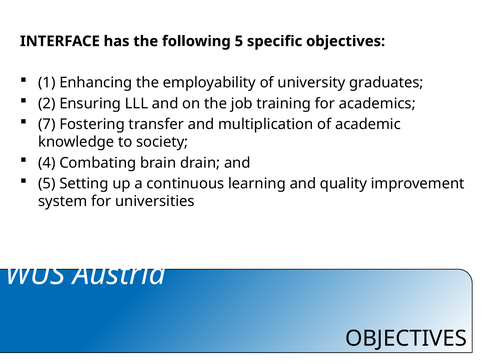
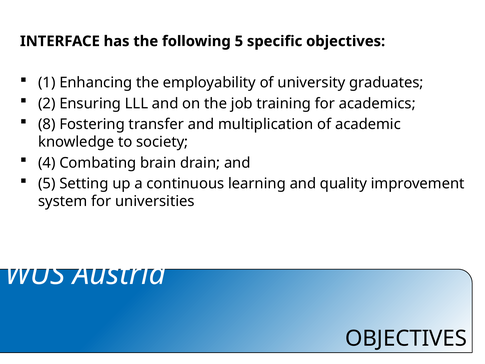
7: 7 -> 8 (47, 124)
